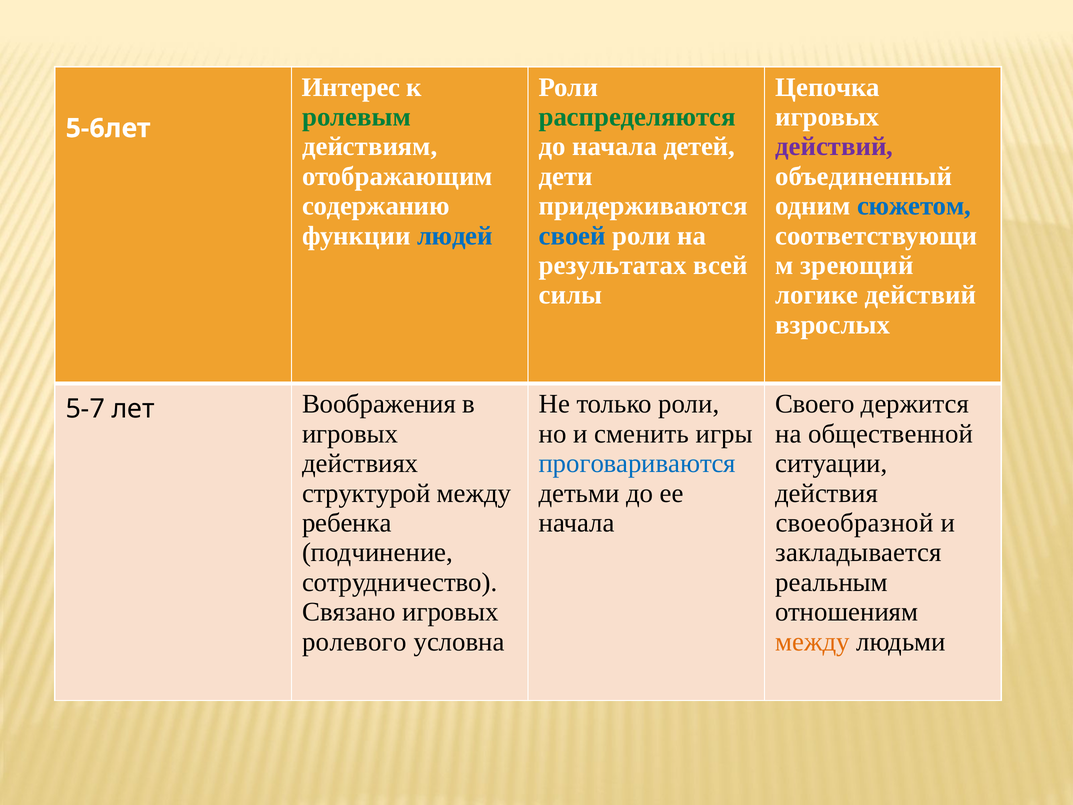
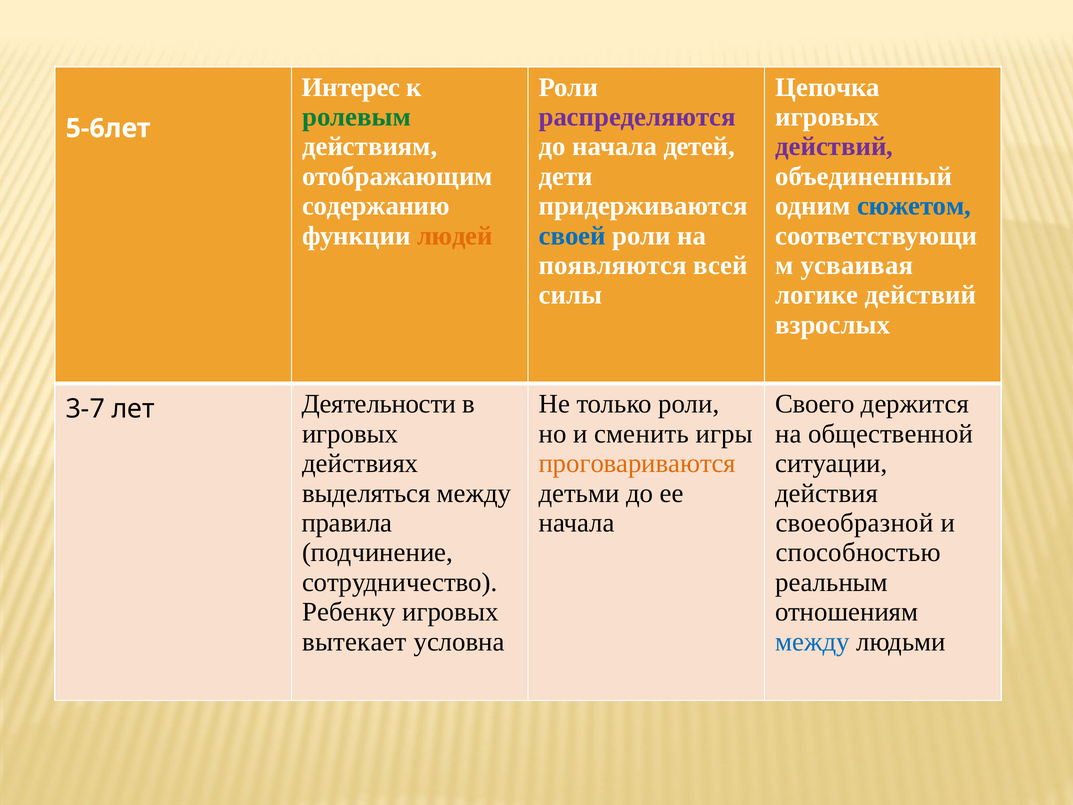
распределяются colour: green -> purple (637, 117)
людей colour: blue -> orange (455, 236)
результатах: результатах -> появляются (613, 265)
зреющий: зреющий -> усваивая (857, 265)
5-7: 5-7 -> 3-7 (85, 409)
Воображения: Воображения -> Деятельности (379, 404)
проговариваются colour: blue -> orange (637, 463)
структурой: структурой -> выделяться (366, 493)
ребенка: ребенка -> правила (347, 523)
закладывается: закладывается -> способностью (858, 552)
Связано: Связано -> Ребенку (349, 612)
ролевого: ролевого -> вытекает (354, 642)
между colour: orange -> blue (812, 642)
